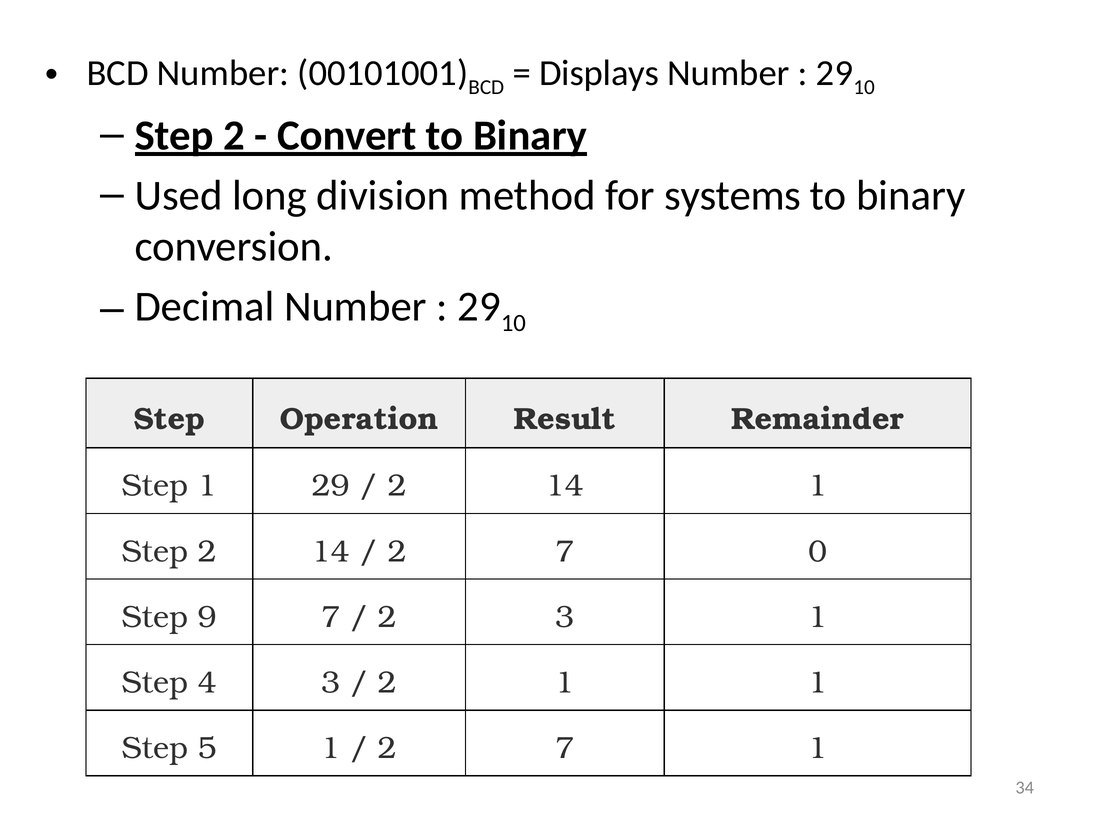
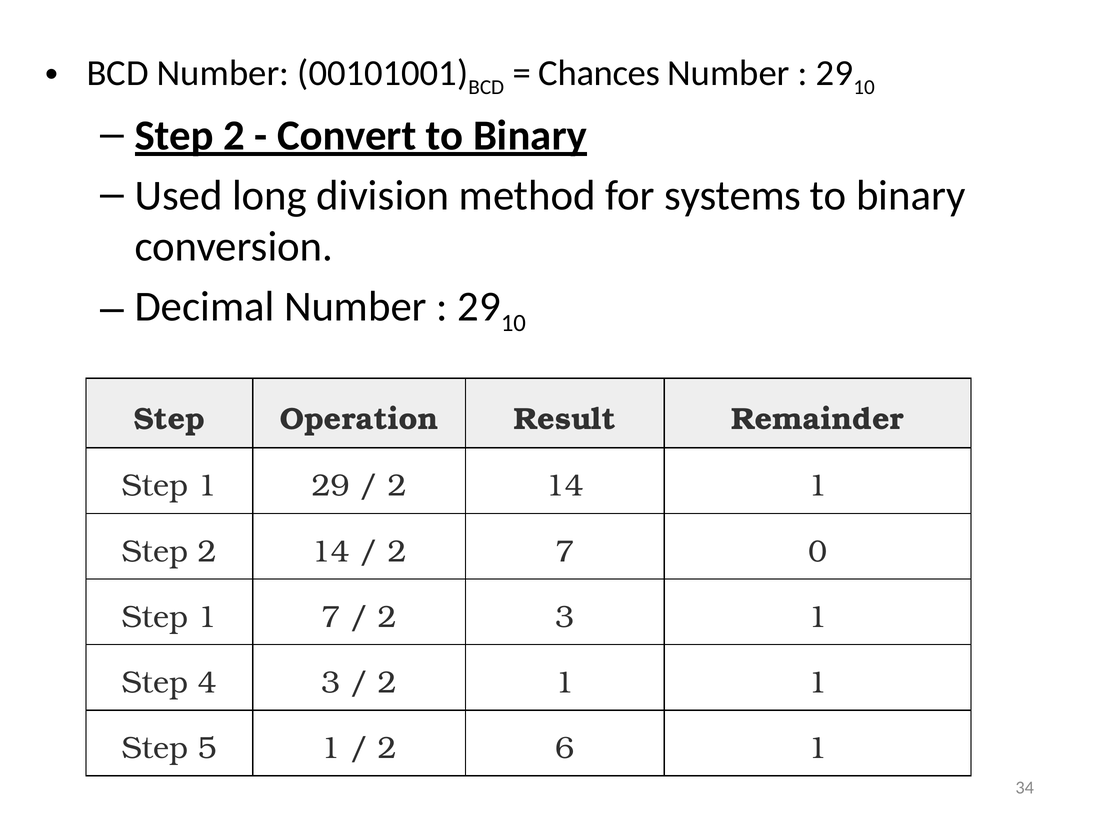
Displays: Displays -> Chances (599, 73)
9: 9 -> 1 (207, 617)
7: 7 -> 6 (565, 748)
